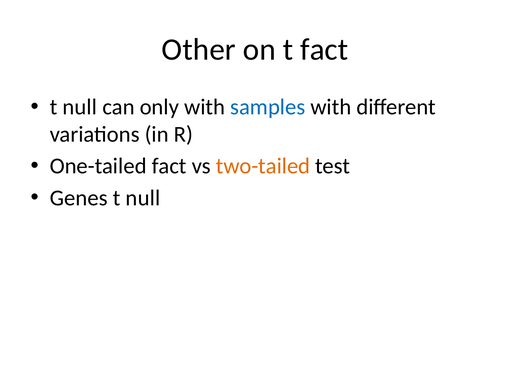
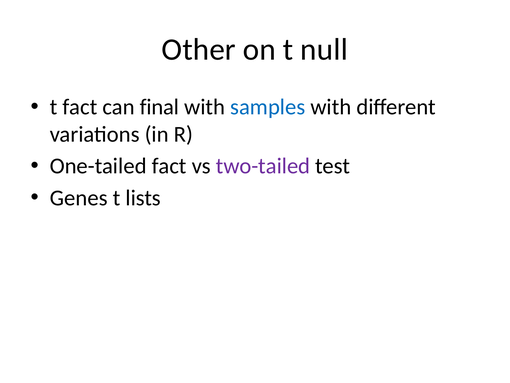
t fact: fact -> null (324, 49)
null: null -> fact (80, 107)
only: only -> final (159, 107)
two-tailed colour: orange -> purple (263, 166)
null: null -> lists (143, 198)
